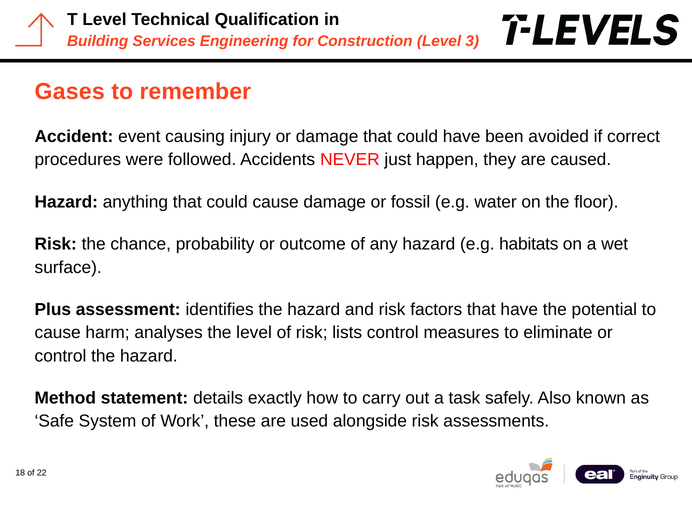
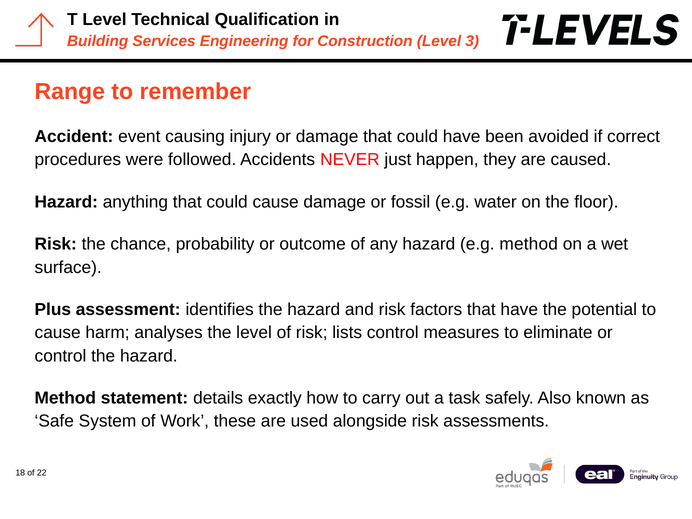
Gases: Gases -> Range (70, 92)
e.g habitats: habitats -> method (529, 244)
